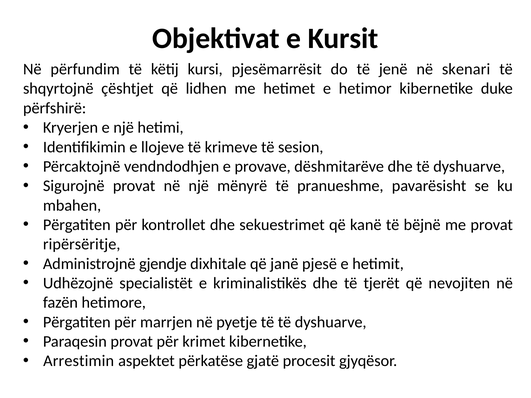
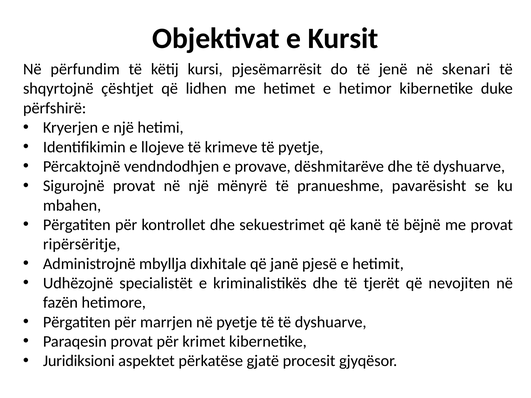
të sesion: sesion -> pyetje (301, 147)
gjendje: gjendje -> mbyllja (163, 264)
Arrestimin: Arrestimin -> Juridiksioni (79, 361)
